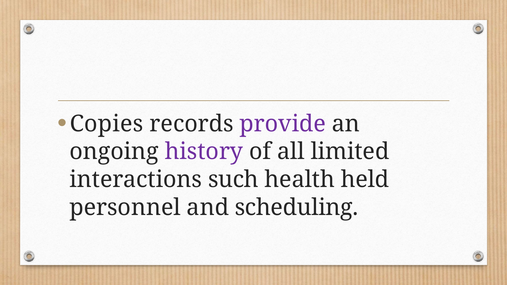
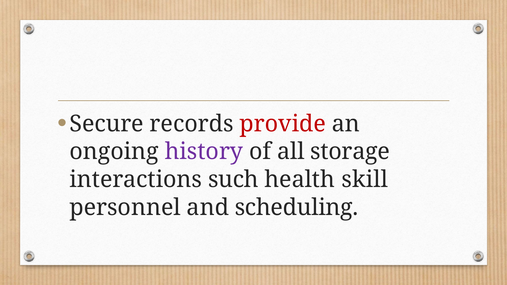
Copies: Copies -> Secure (107, 124)
provide colour: purple -> red (283, 124)
limited: limited -> storage (350, 152)
held: held -> skill (365, 180)
